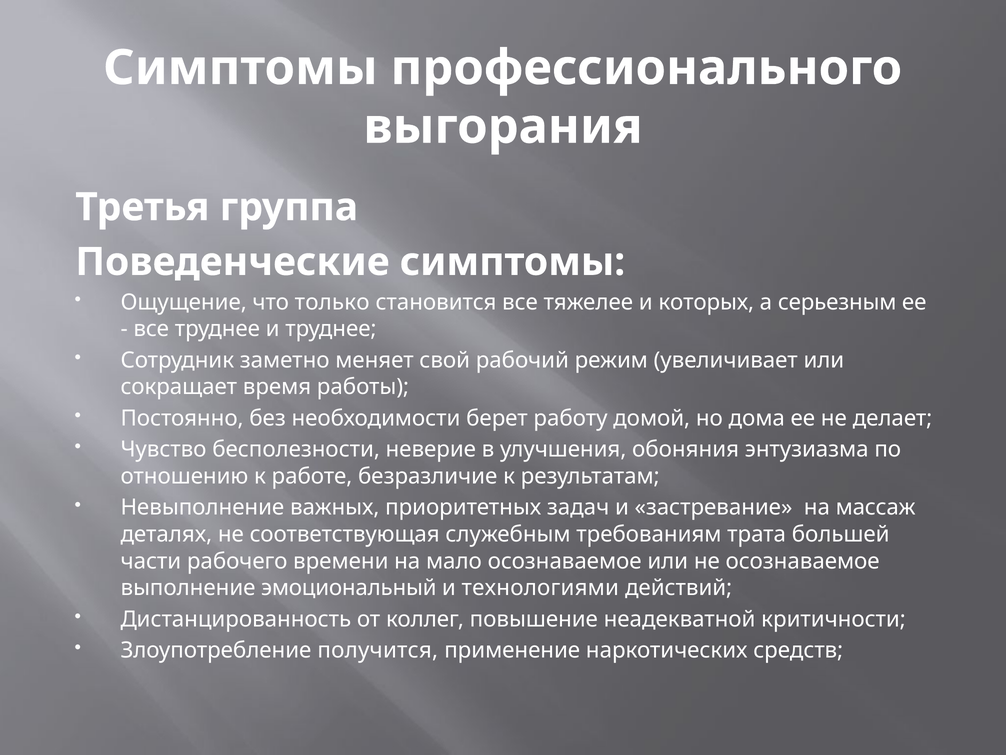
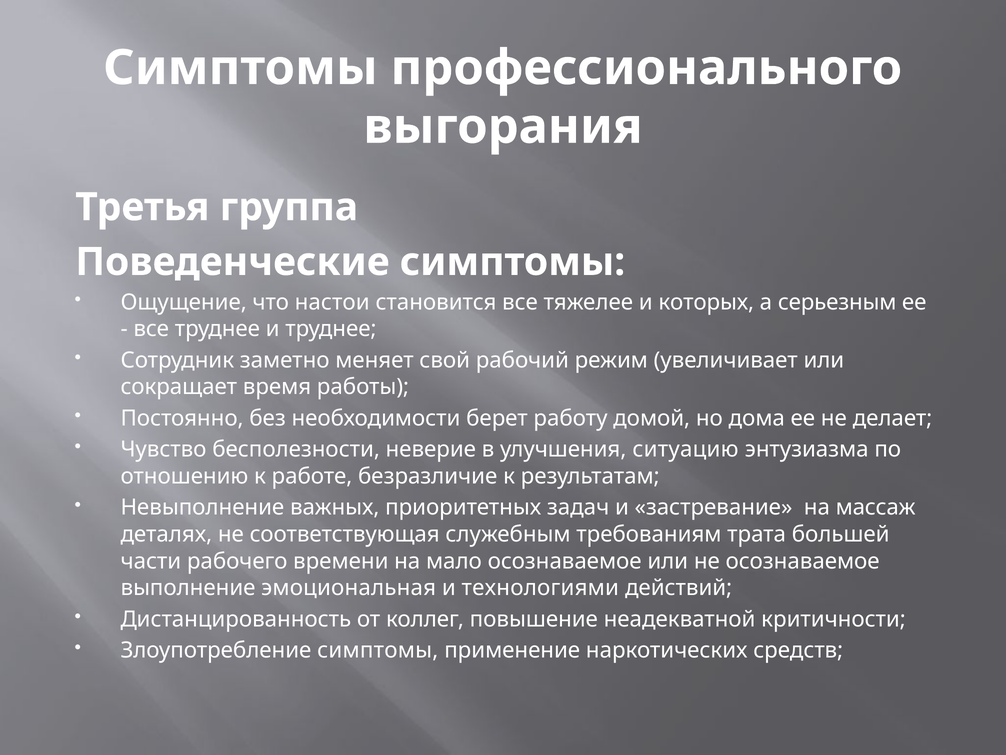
только: только -> настои (332, 302)
обоняния: обоняния -> ситуацию (685, 449)
эмоциональный: эмоциональный -> эмоциональная (349, 588)
Злоупотребление получится: получится -> симптомы (378, 650)
